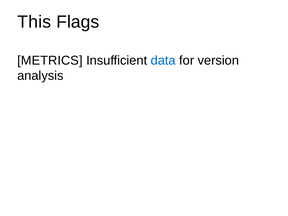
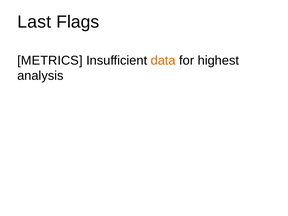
This: This -> Last (34, 22)
data colour: blue -> orange (163, 60)
version: version -> highest (218, 60)
